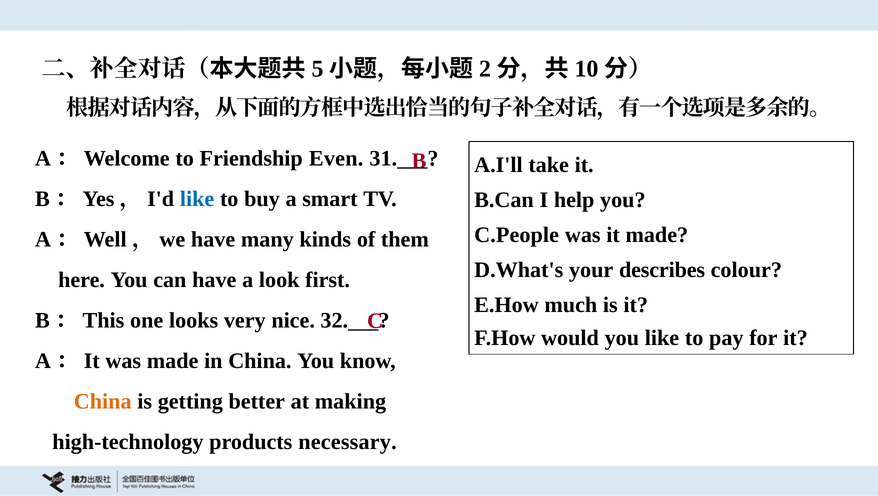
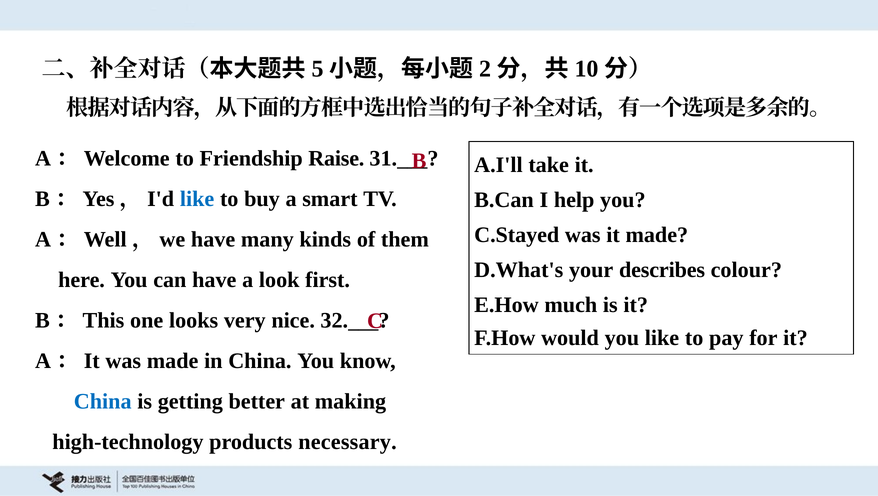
Even: Even -> Raise (336, 159)
C.People: C.People -> C.Stayed (517, 235)
China colour: orange -> blue (103, 402)
